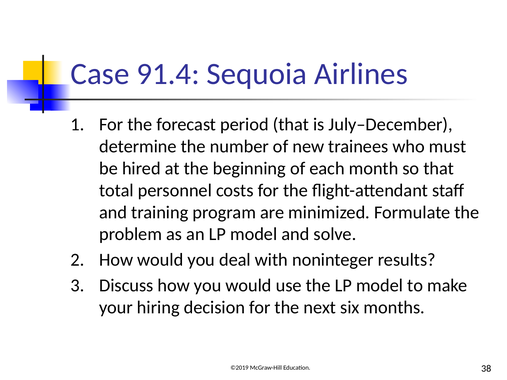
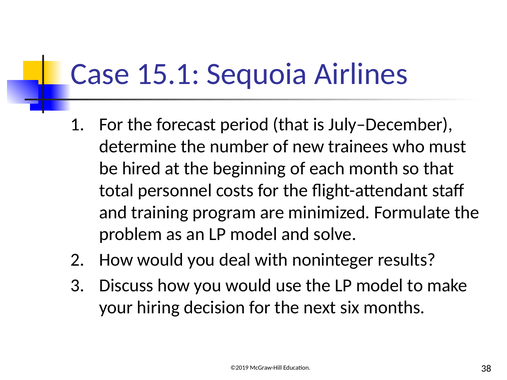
91.4: 91.4 -> 15.1 (168, 74)
